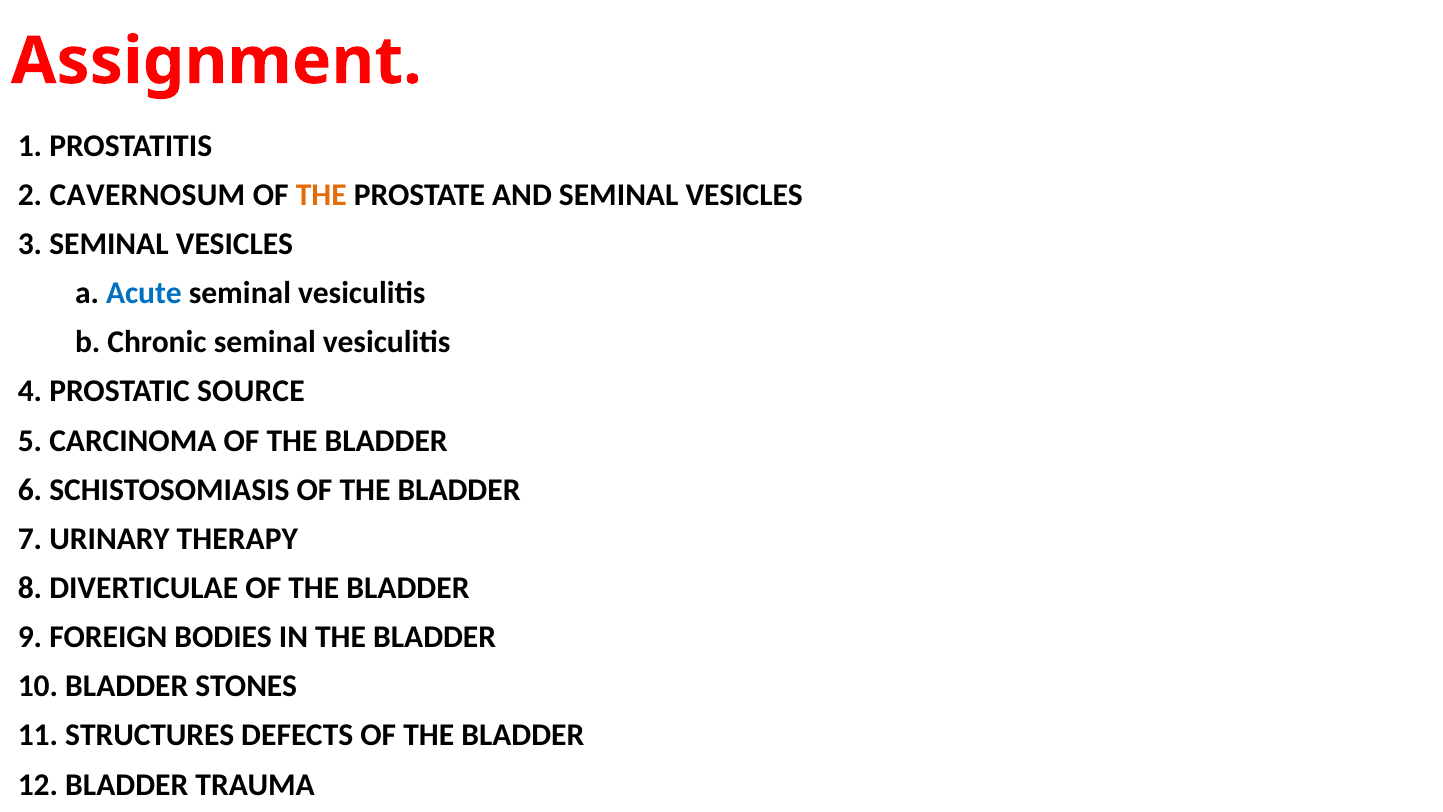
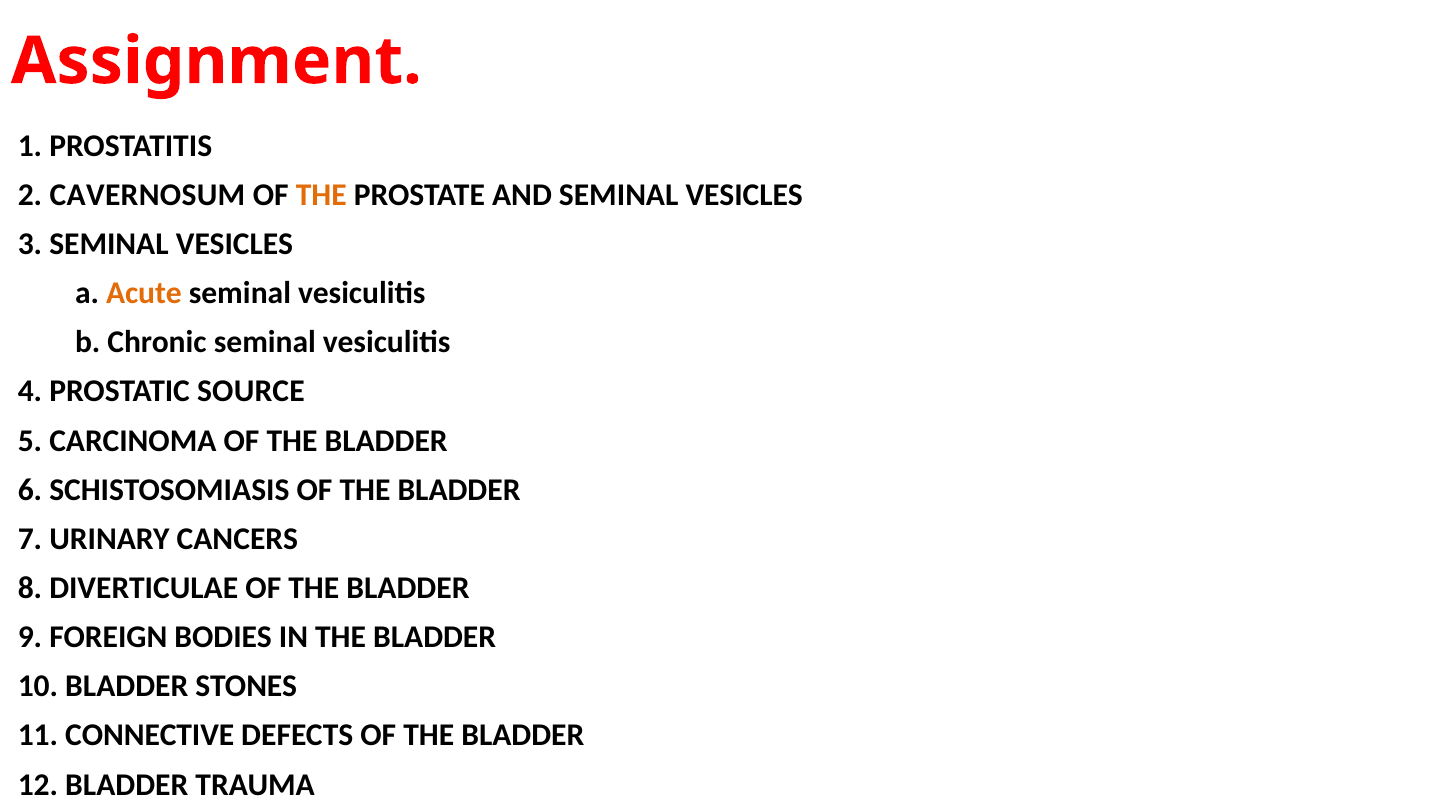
Acute colour: blue -> orange (144, 293)
THERAPY: THERAPY -> CANCERS (237, 539)
STRUCTURES: STRUCTURES -> CONNECTIVE (150, 735)
